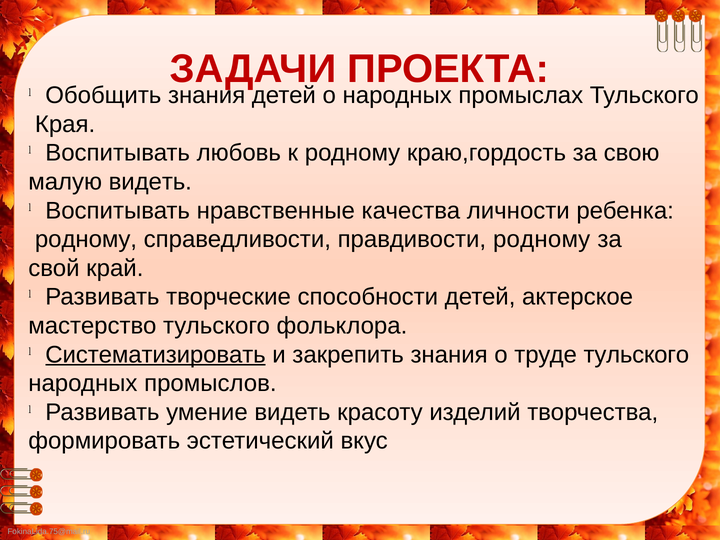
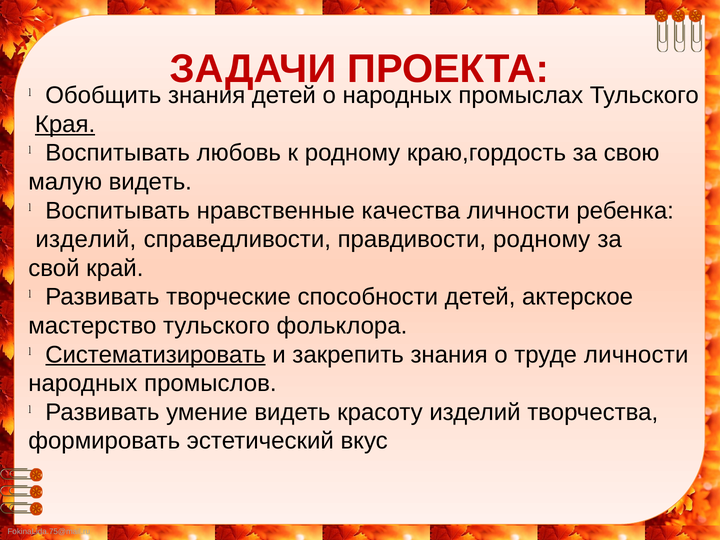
Края underline: none -> present (65, 124)
родному: родному -> изделий (86, 239)
труде тульского: тульского -> личности (636, 355)
